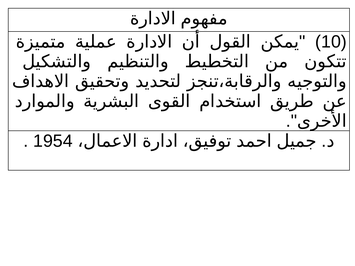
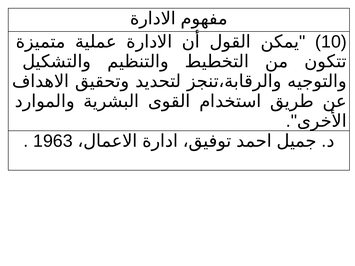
1954: 1954 -> 1963 (53, 141)
